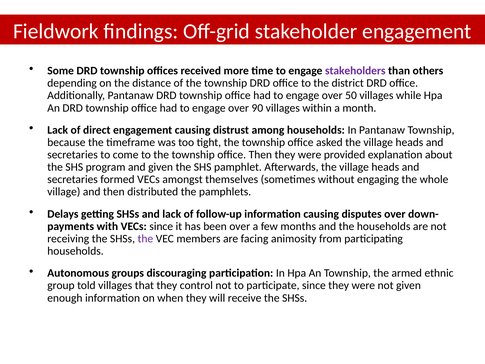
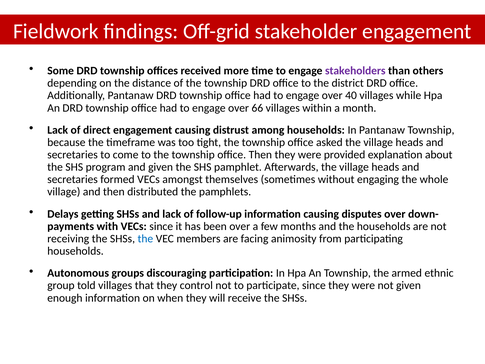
50: 50 -> 40 (351, 95)
90: 90 -> 66 (257, 108)
the colour: purple -> blue (145, 239)
